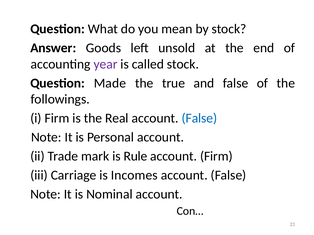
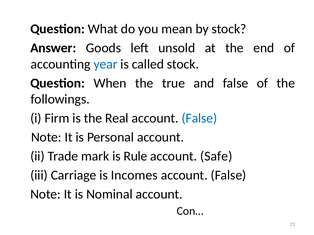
year colour: purple -> blue (106, 64)
Made: Made -> When (110, 83)
account Firm: Firm -> Safe (216, 157)
